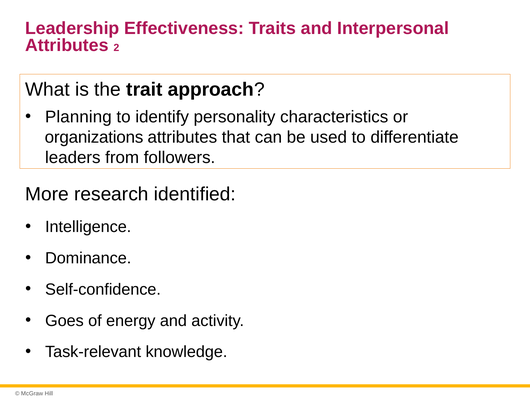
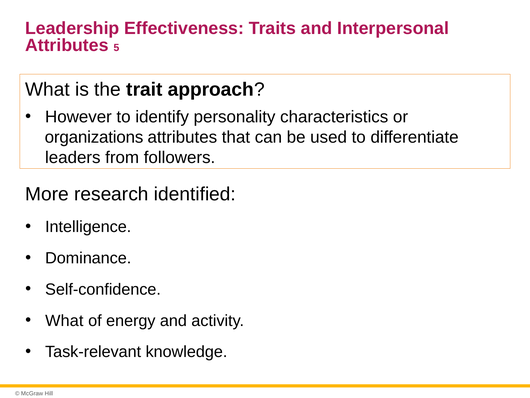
2: 2 -> 5 (116, 48)
Planning: Planning -> However (78, 117)
Goes: Goes -> What (64, 320)
